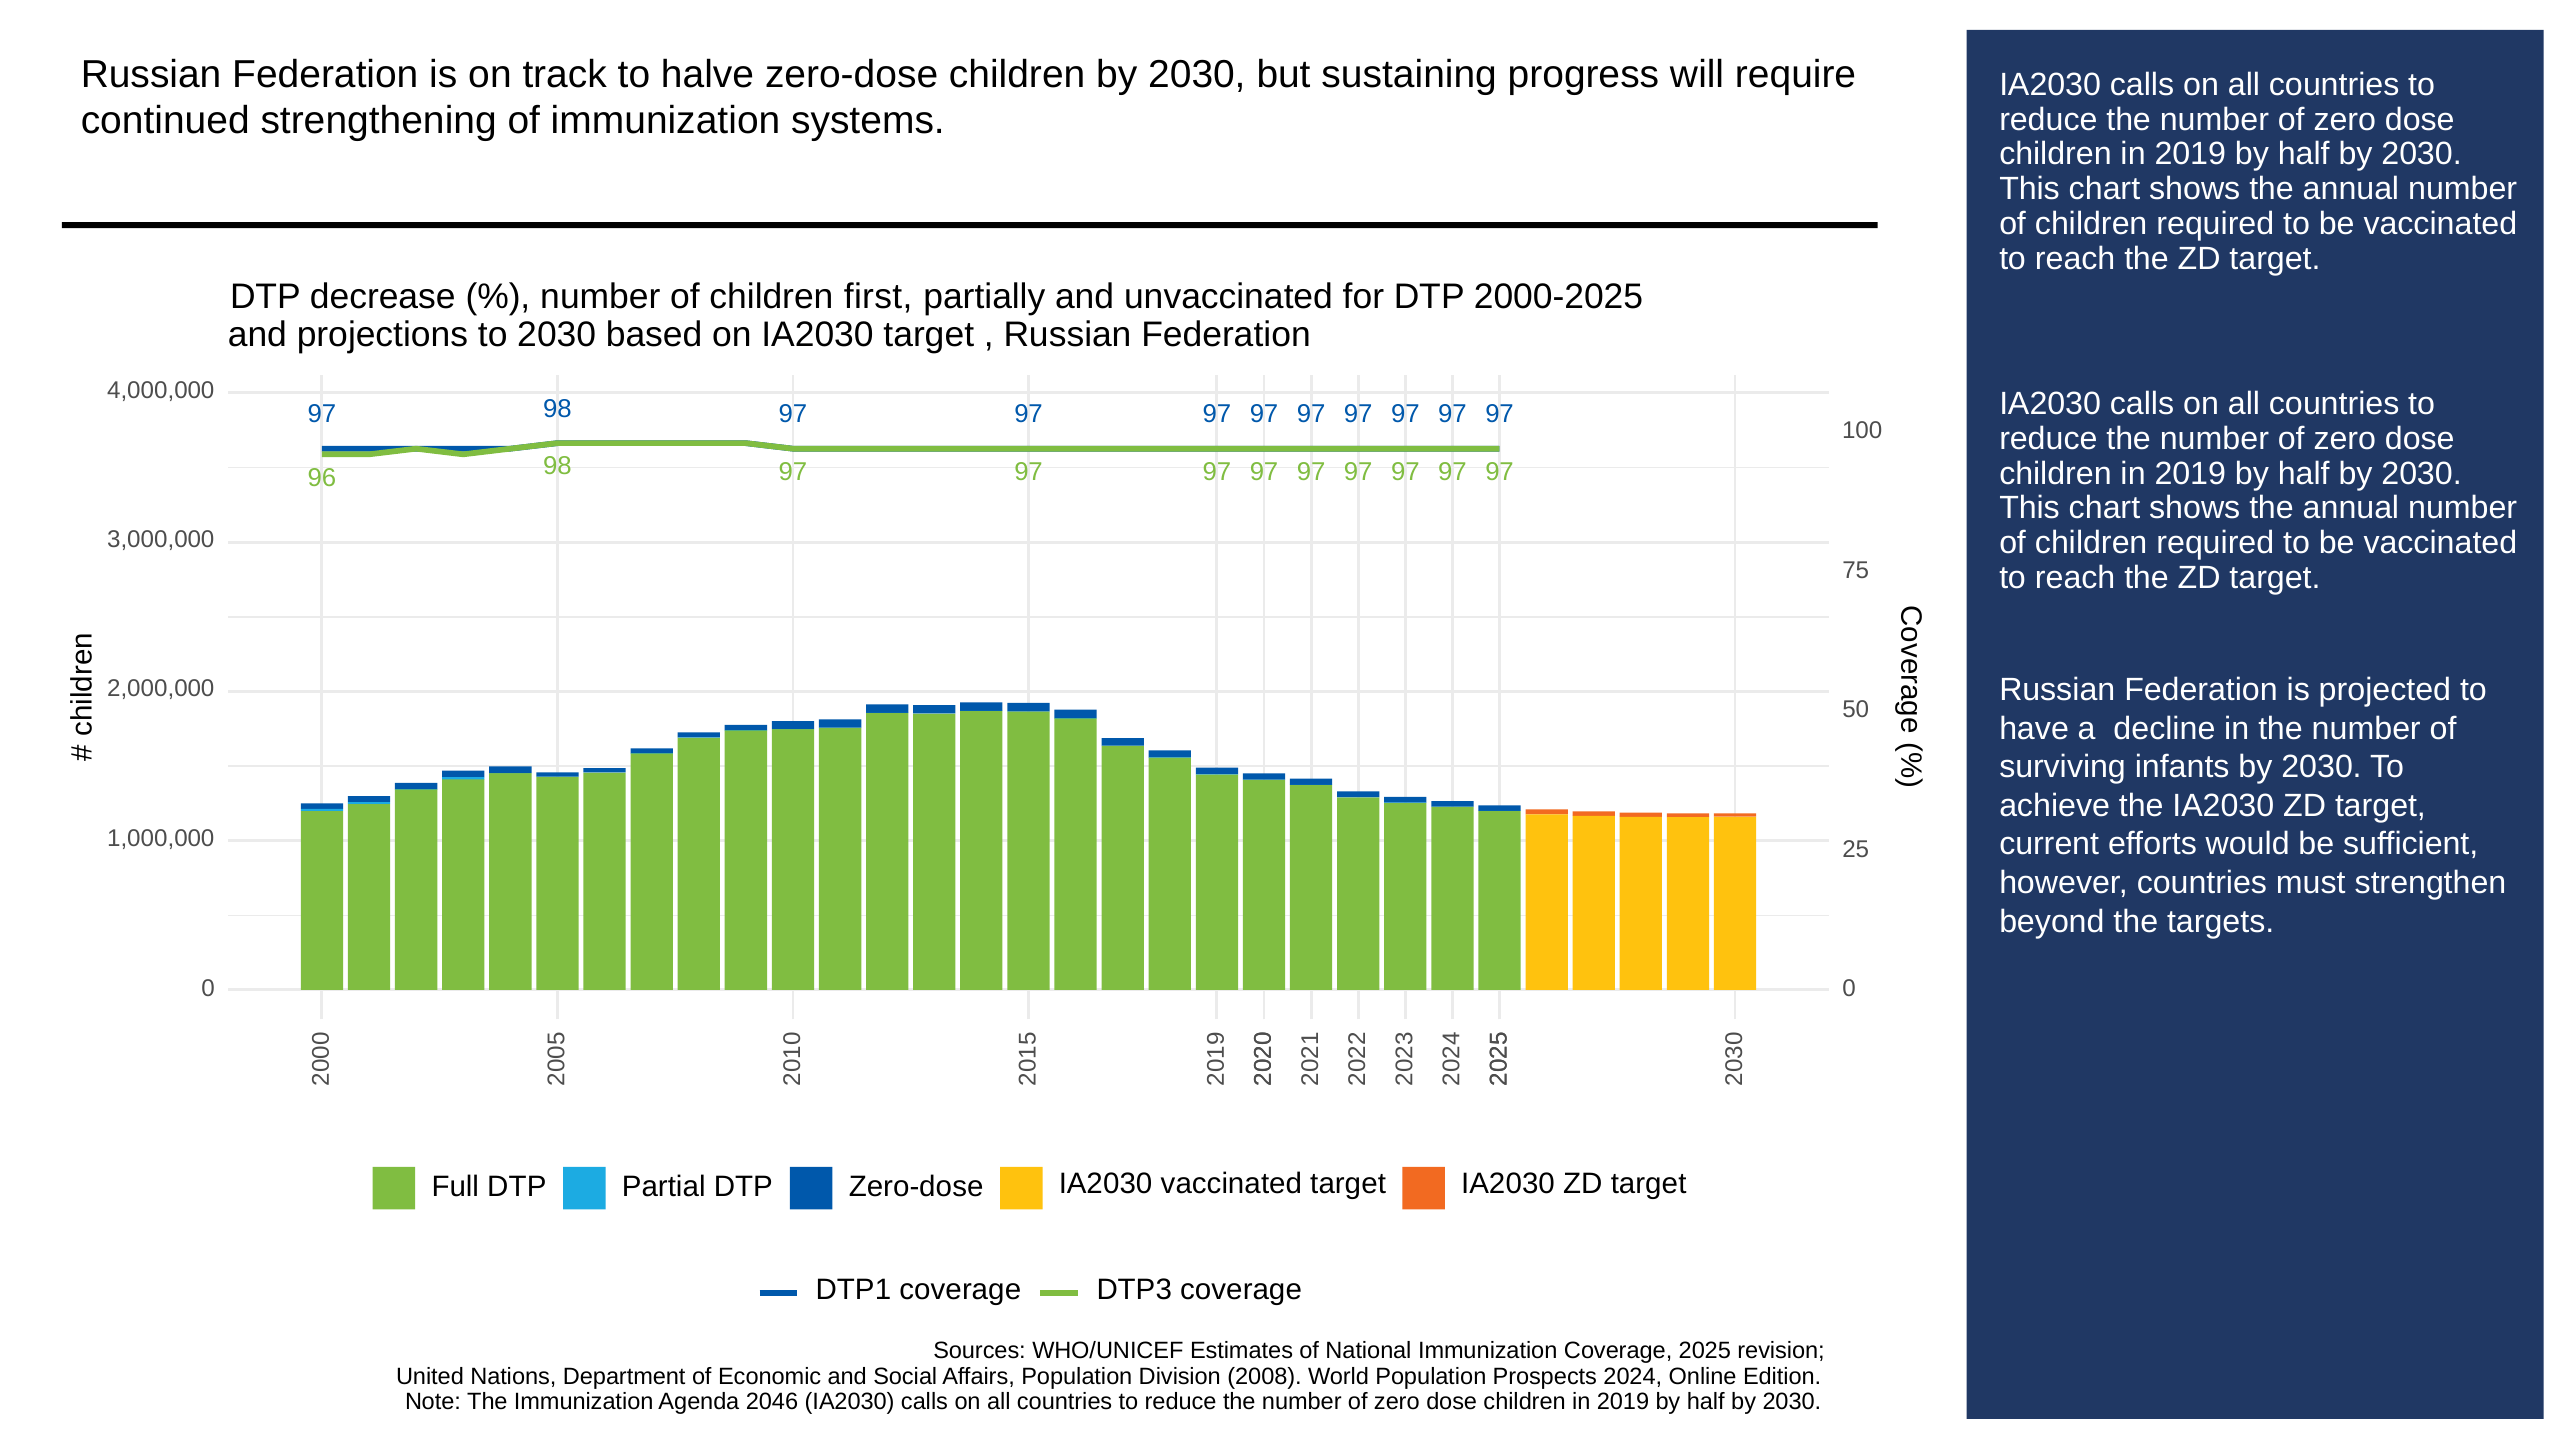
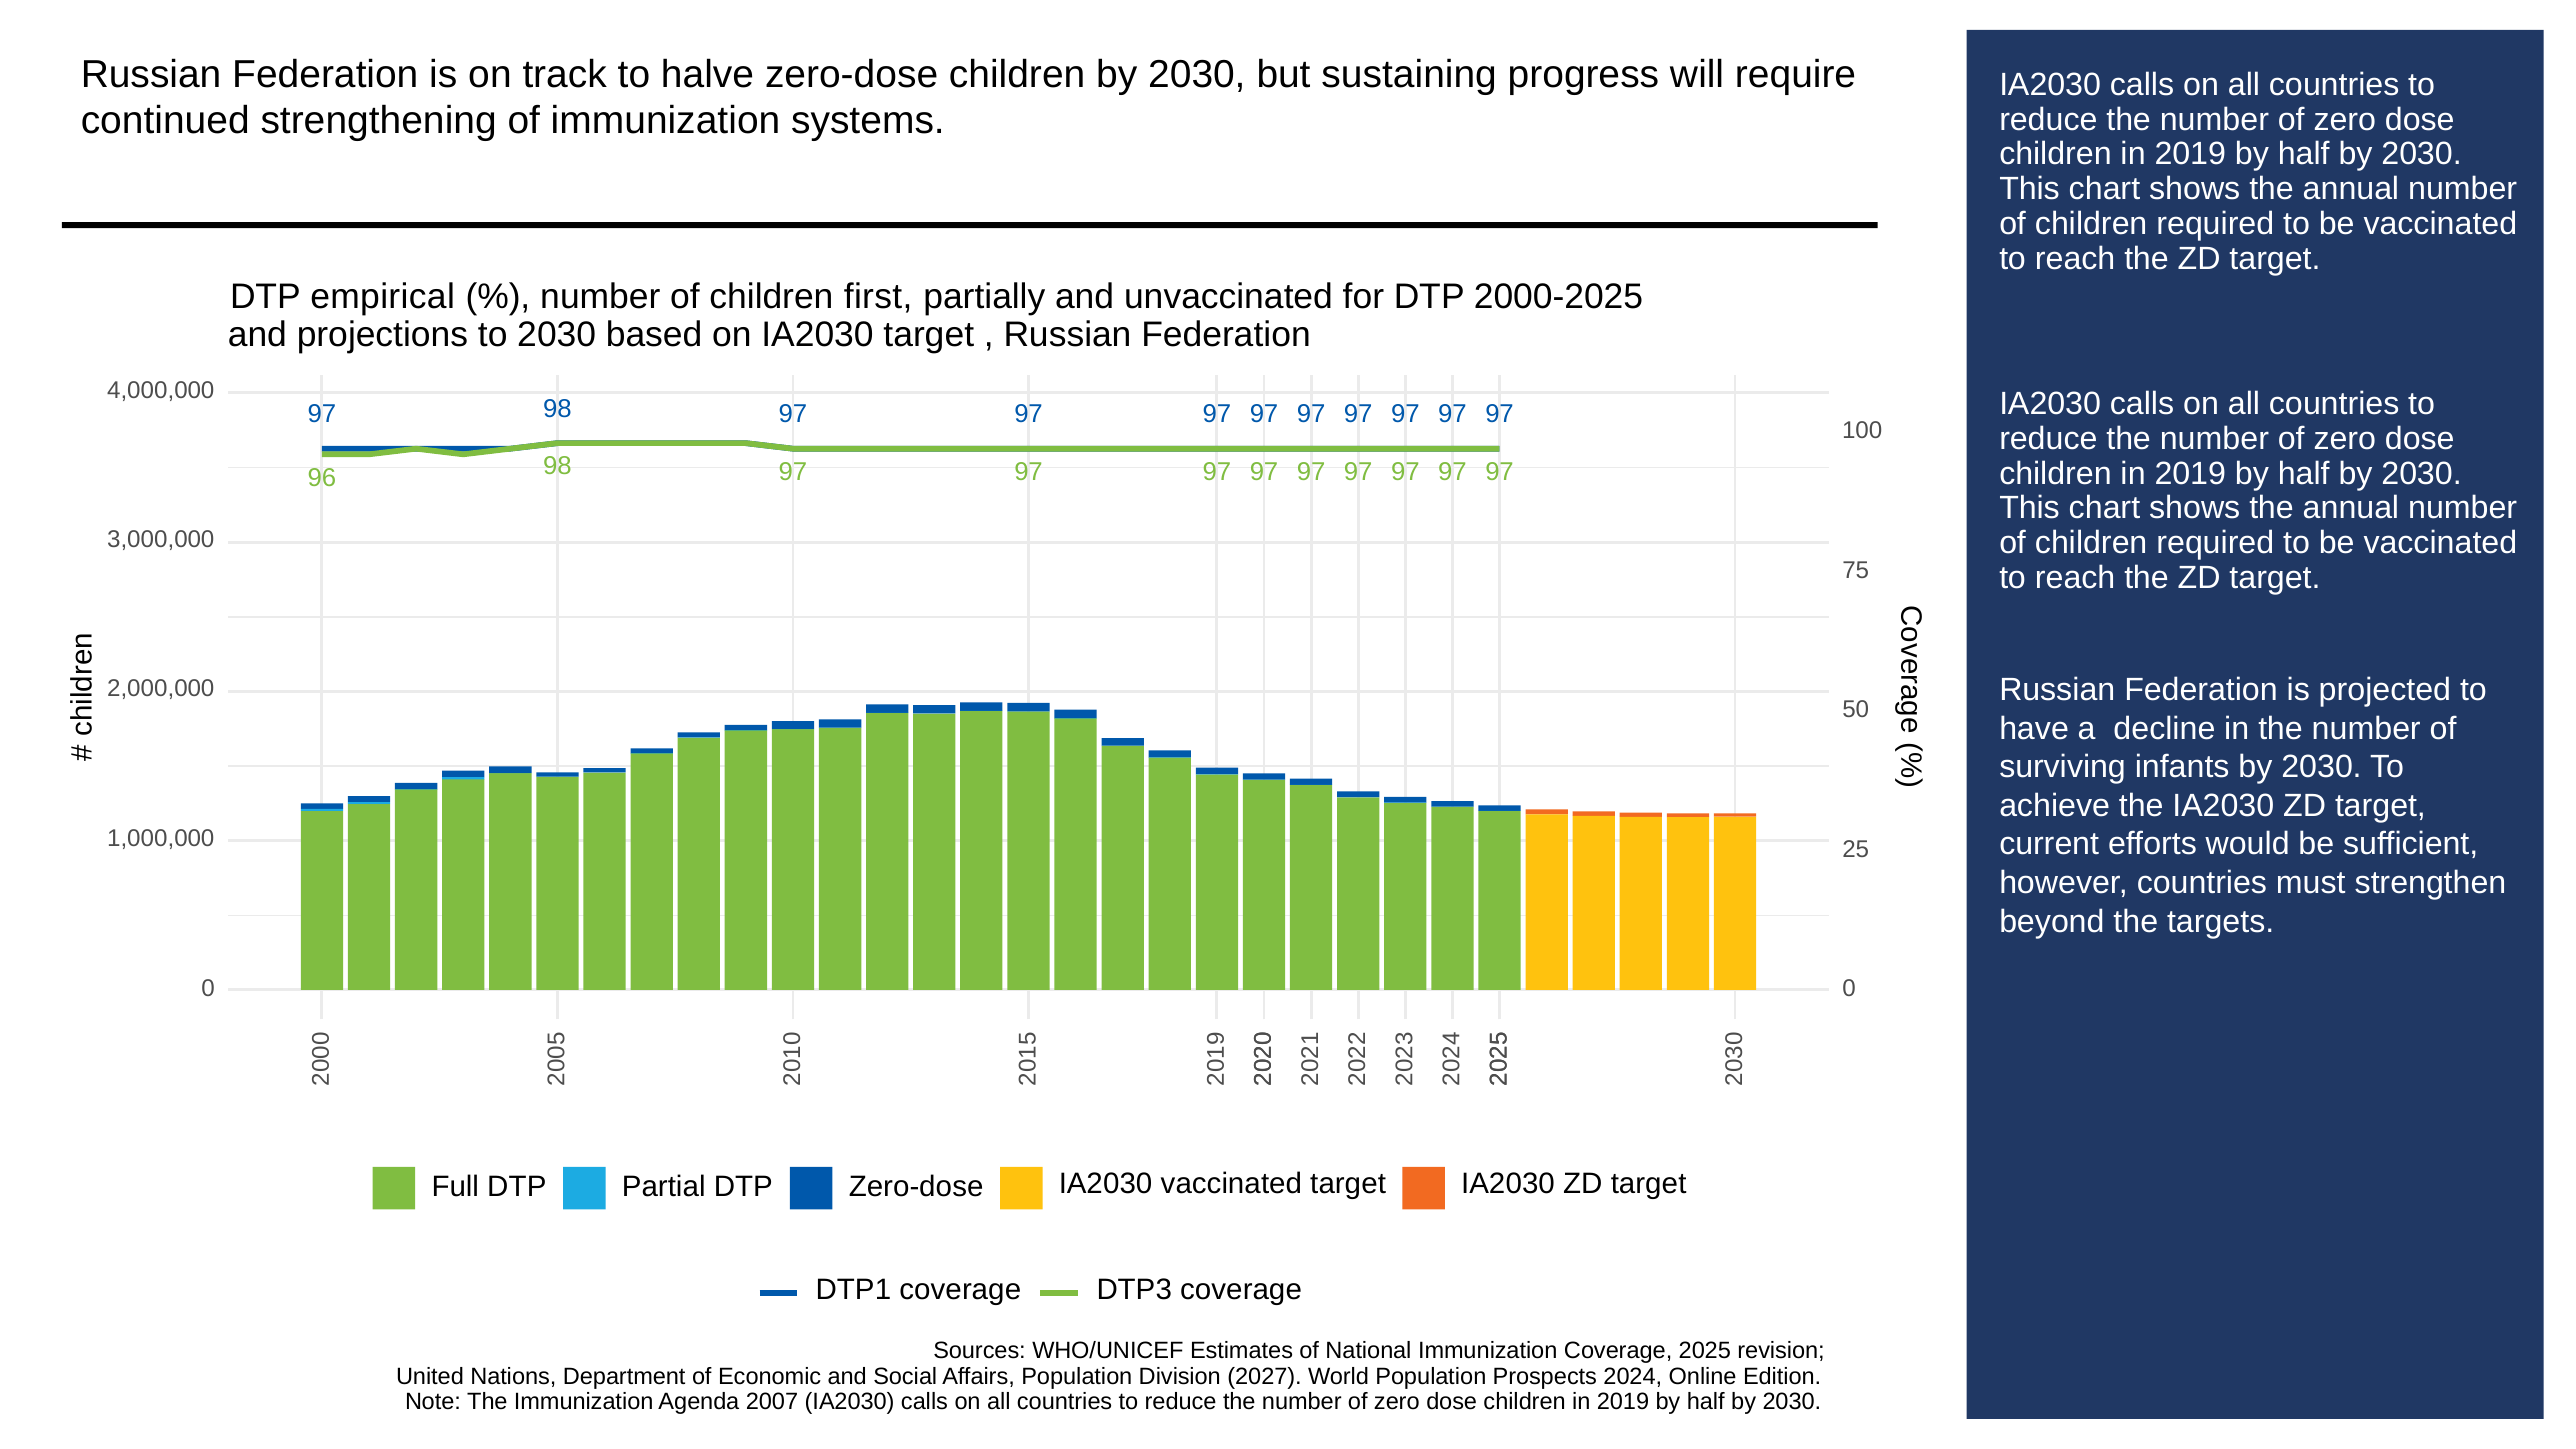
decrease: decrease -> empirical (383, 297)
2008: 2008 -> 2027 (1265, 1376)
2046: 2046 -> 2007 (772, 1402)
